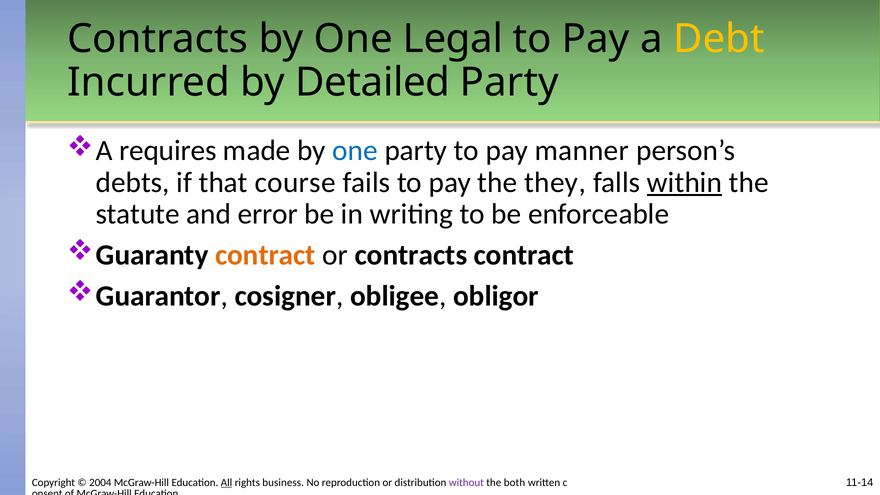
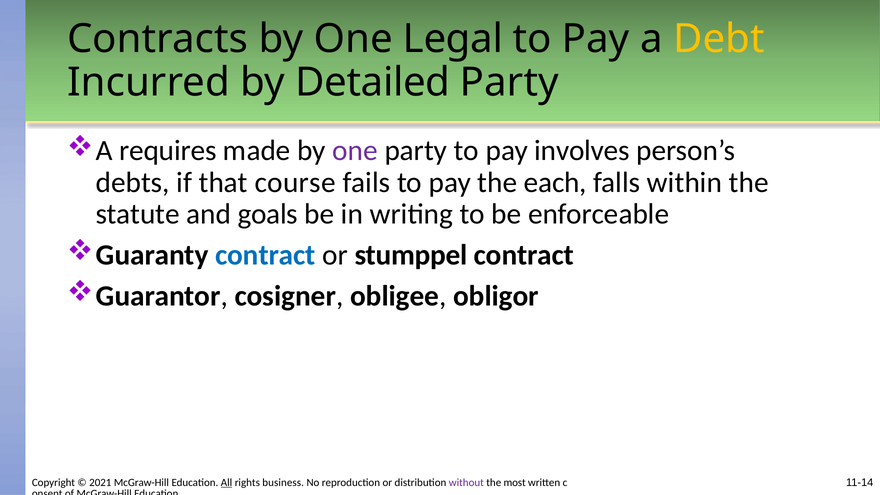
one colour: blue -> purple (355, 151)
manner: manner -> involves (582, 151)
they: they -> each (555, 182)
within underline: present -> none (685, 182)
error: error -> goals (268, 214)
contract colour: orange -> blue (265, 255)
or contracts: contracts -> stumppel (411, 255)
2004: 2004 -> 2021 (100, 482)
both: both -> most (515, 482)
